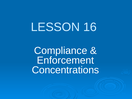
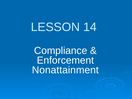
16: 16 -> 14 (90, 27)
Concentrations: Concentrations -> Nonattainment (65, 70)
